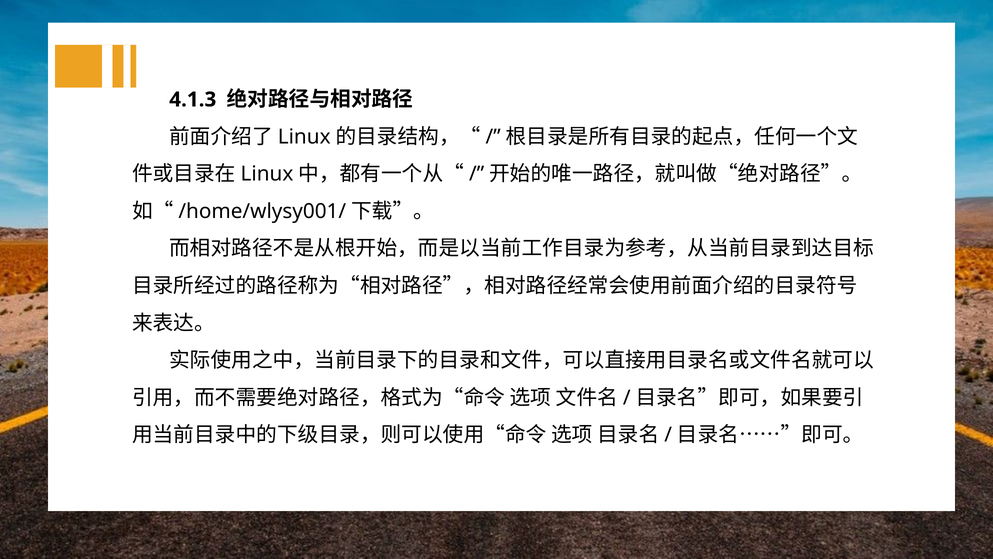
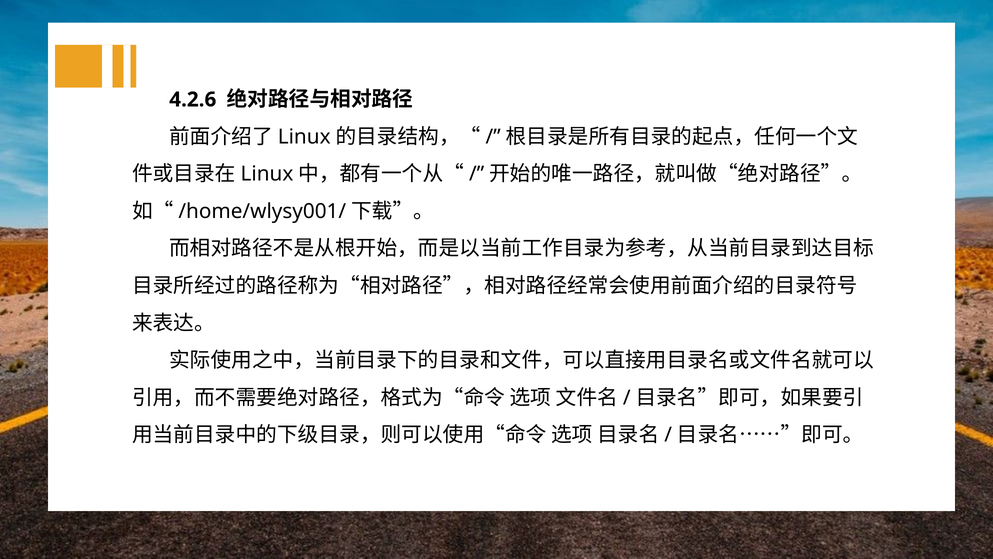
4.1.3: 4.1.3 -> 4.2.6 (193, 99)
